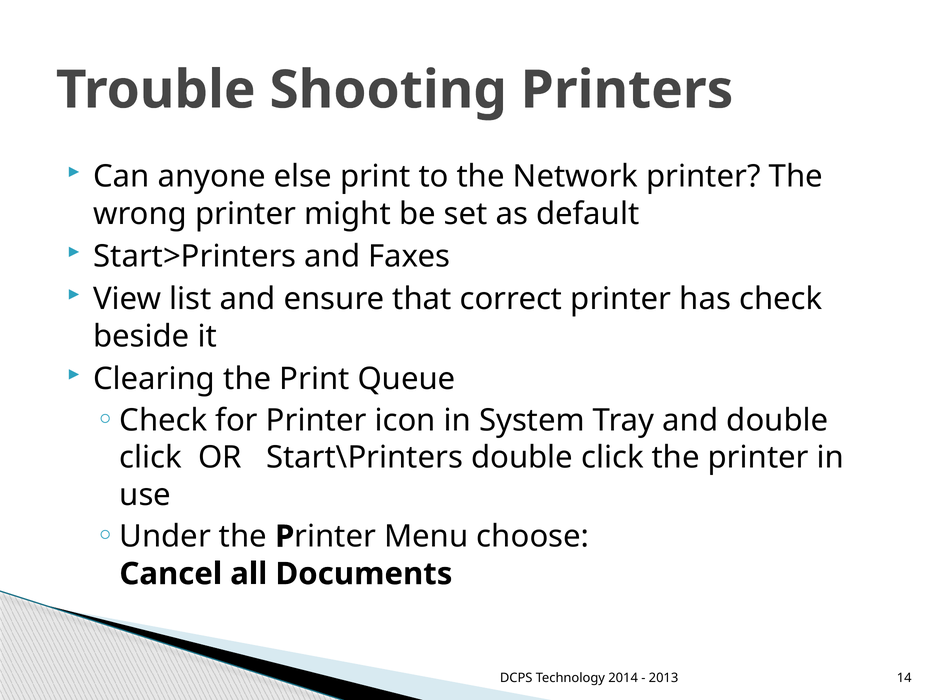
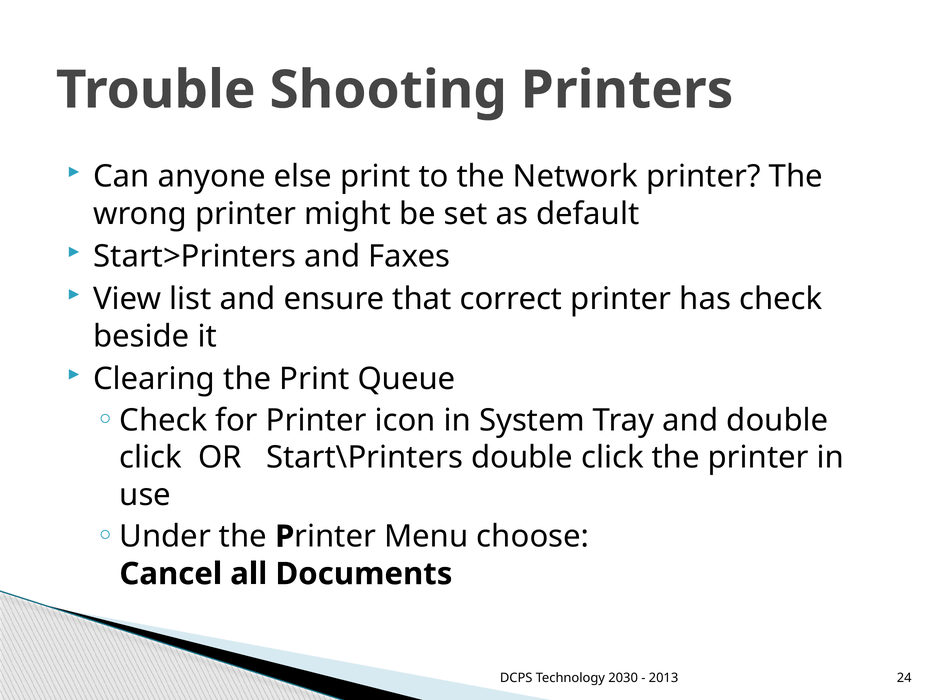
2014: 2014 -> 2030 (623, 678)
14: 14 -> 24 (904, 678)
